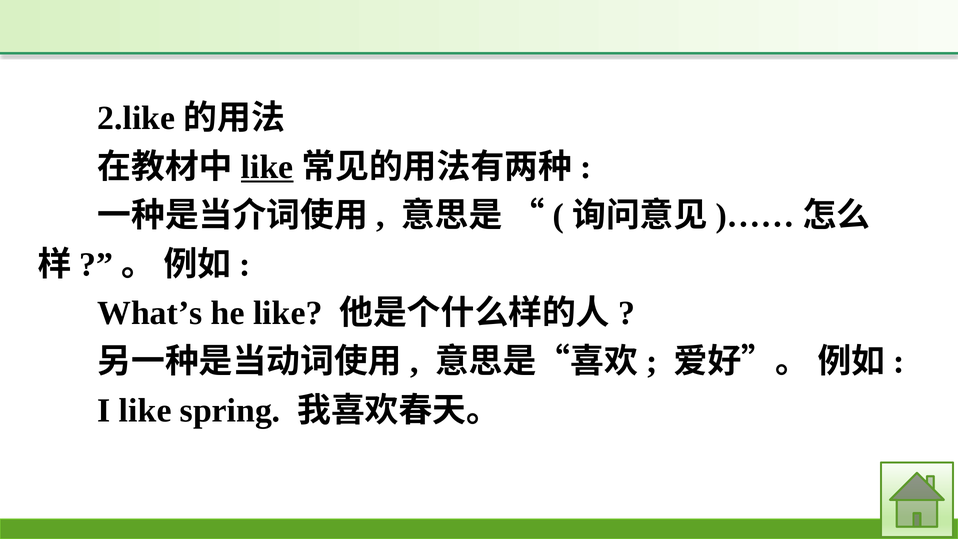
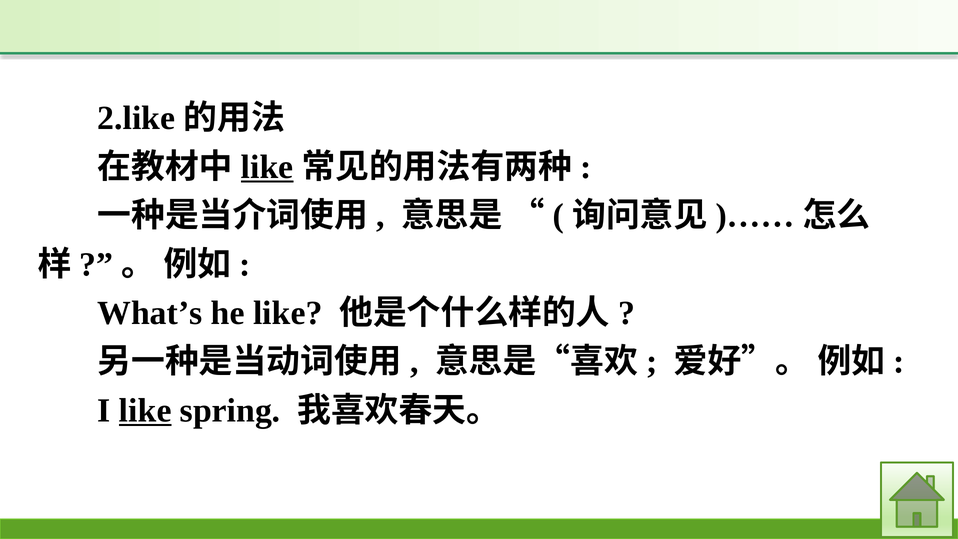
like underline: none -> present (145, 410)
